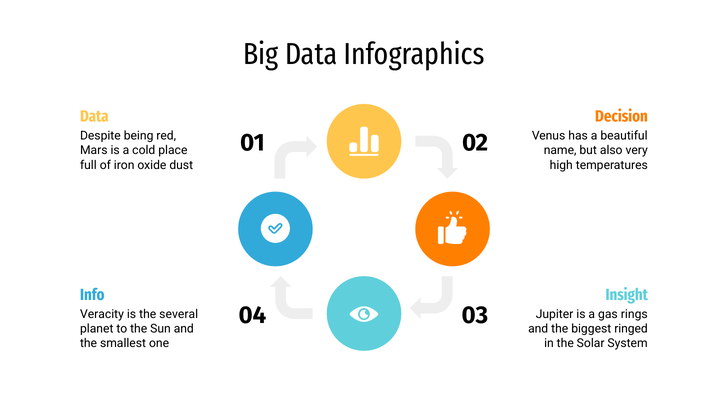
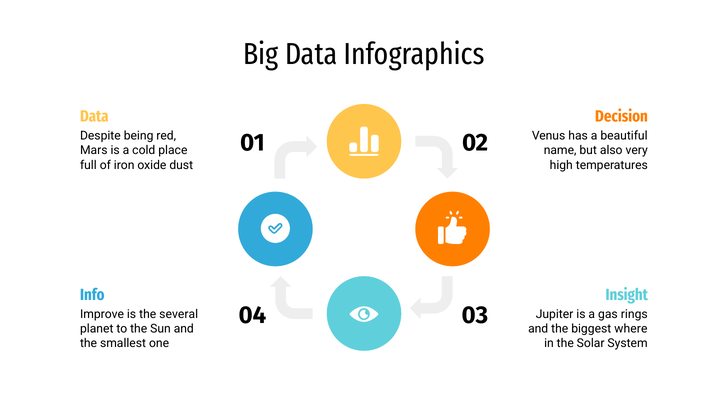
Veracity: Veracity -> Improve (102, 314)
ringed: ringed -> where (631, 328)
